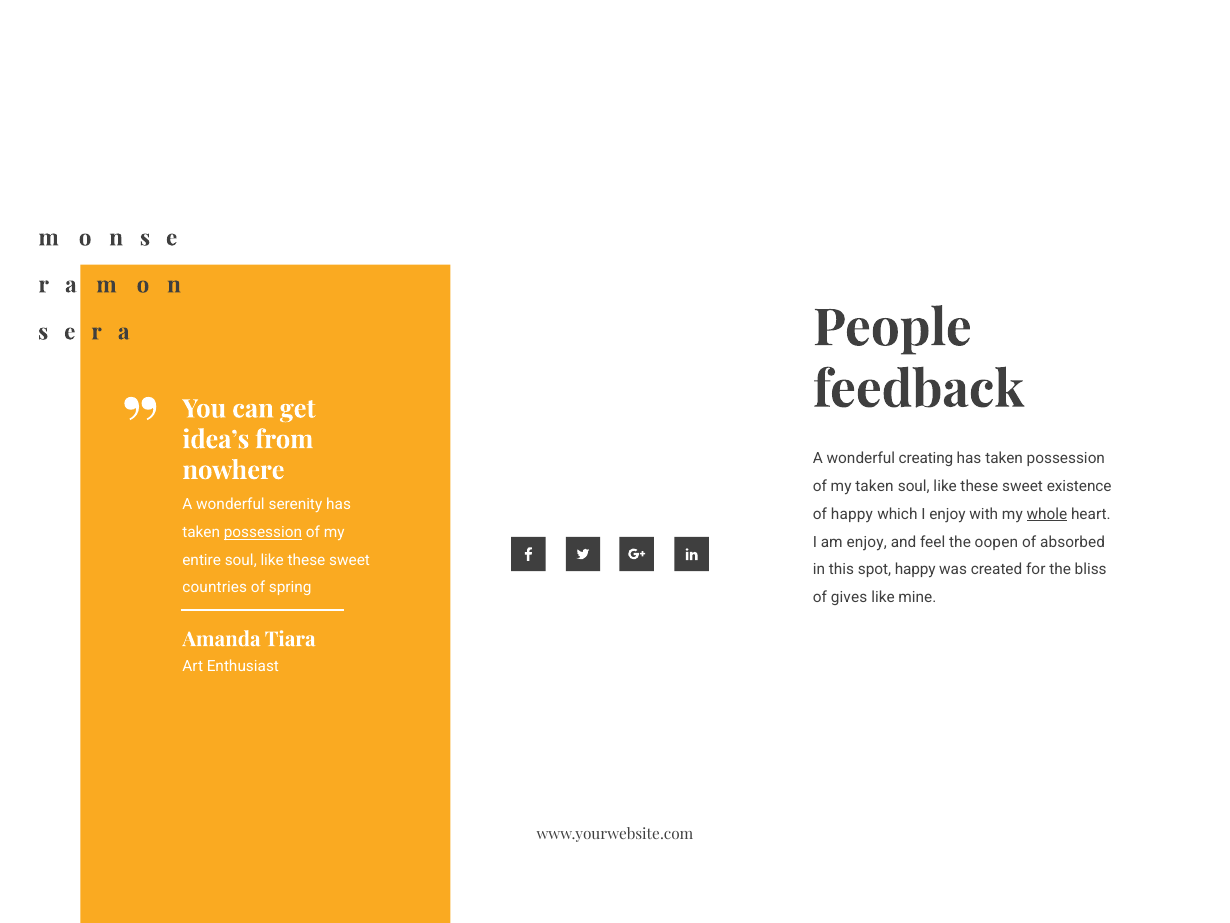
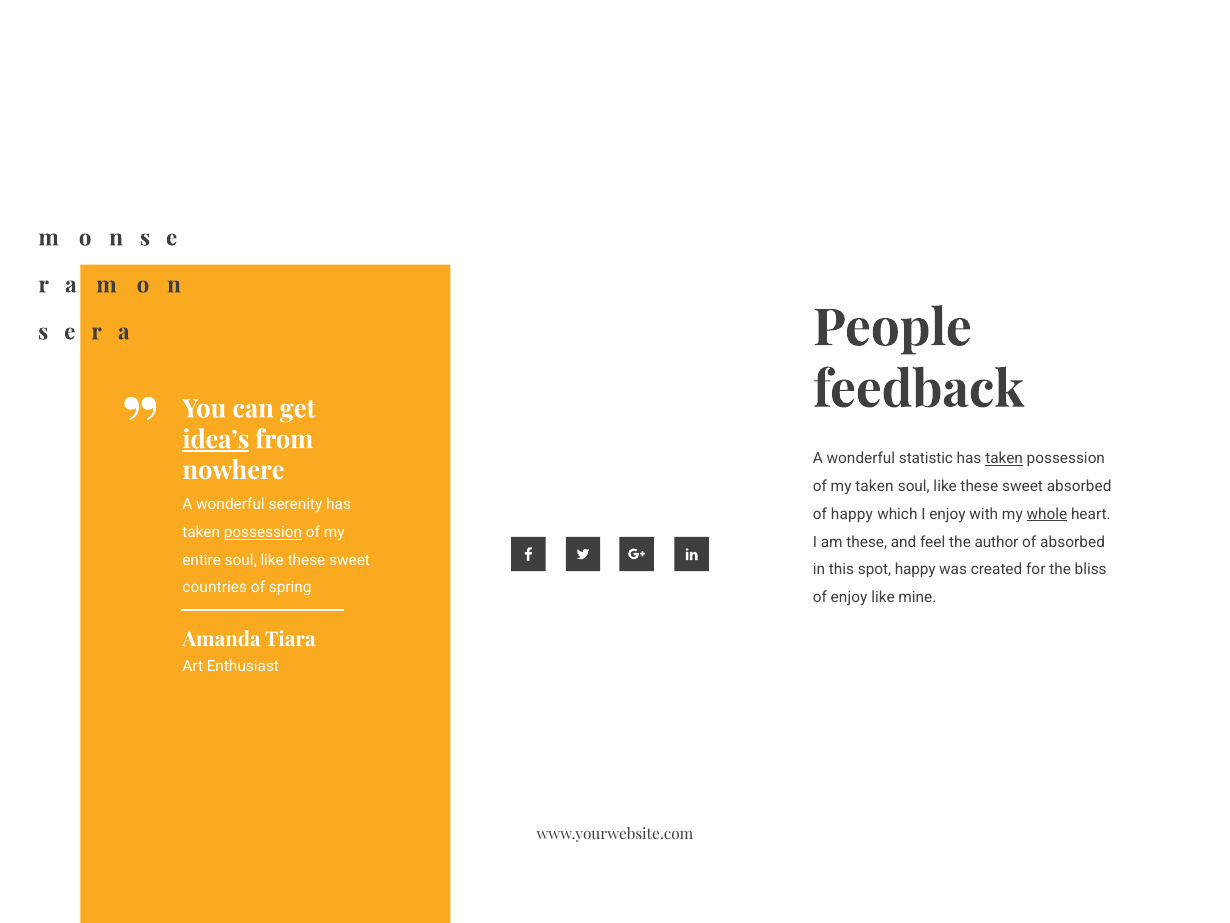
idea’s underline: none -> present (216, 440)
creating: creating -> statistic (926, 458)
taken underline: none -> present (1004, 458)
sweet existence: existence -> absorbed (1079, 486)
am enjoy: enjoy -> these (867, 542)
oopen: oopen -> author (997, 542)
of gives: gives -> enjoy (849, 597)
